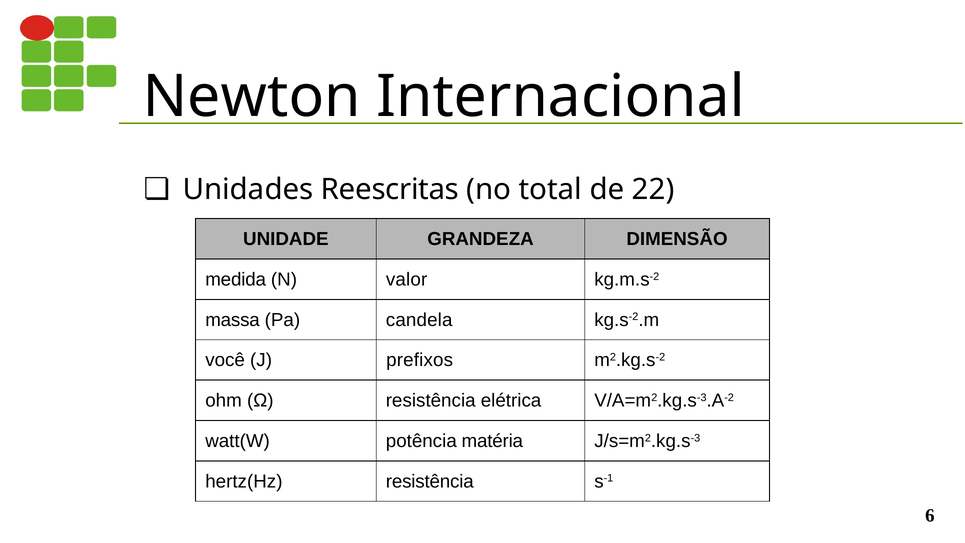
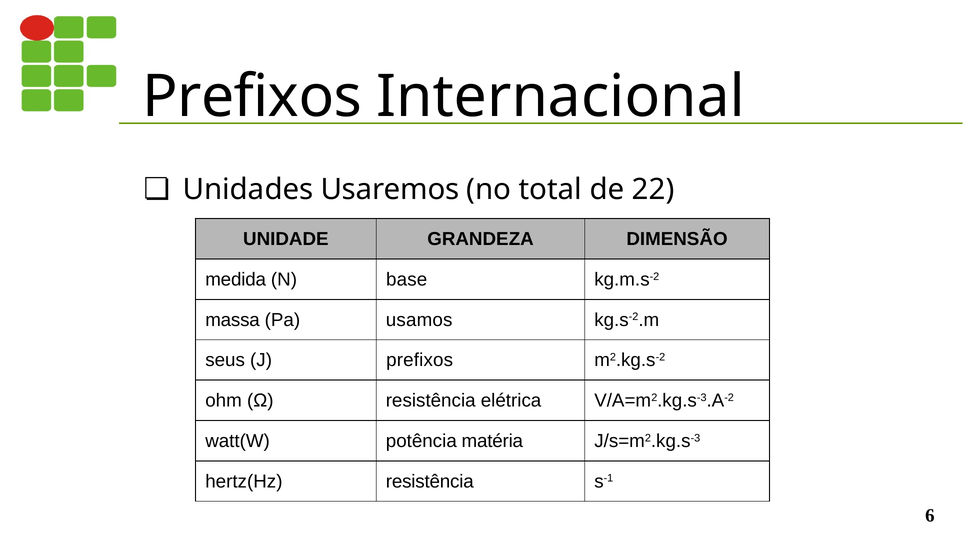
Newton: Newton -> Prefixos (252, 97)
Reescritas: Reescritas -> Usaremos (390, 190)
valor: valor -> base (407, 279)
candela: candela -> usamos (419, 320)
você: você -> seus (225, 360)
